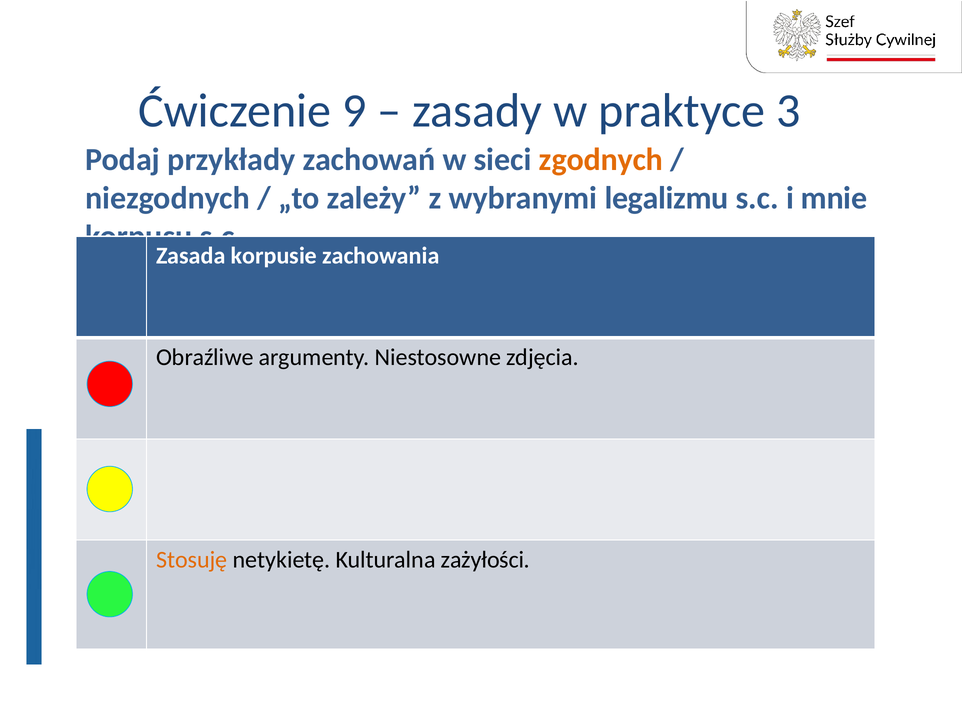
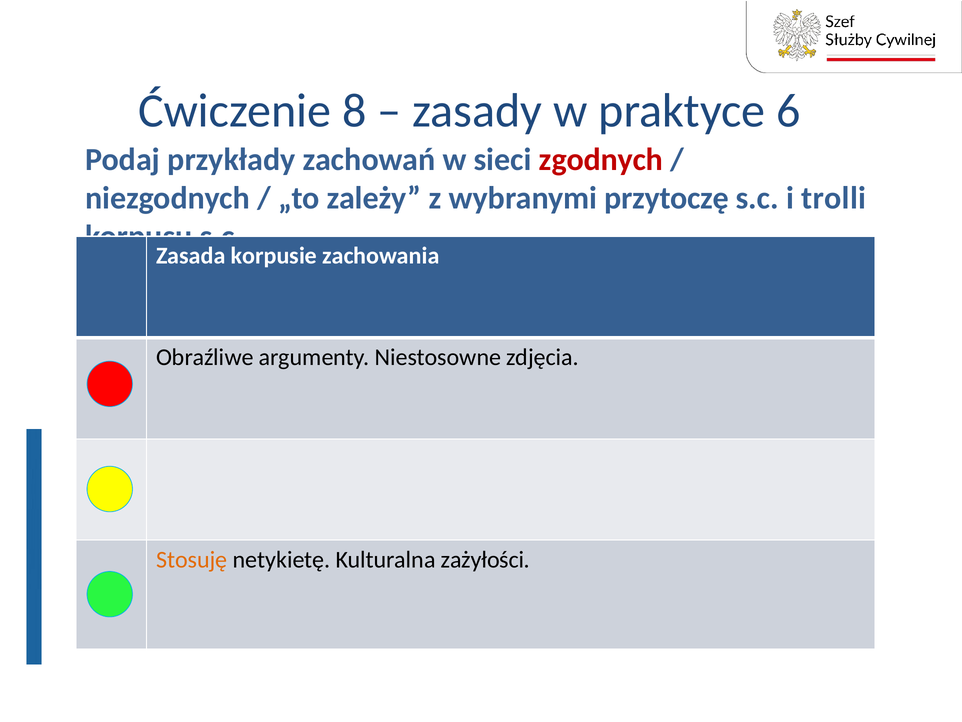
9: 9 -> 8 (354, 111)
3: 3 -> 6 (788, 111)
zgodnych colour: orange -> red (601, 160)
legalizmu: legalizmu -> przytoczę (667, 198)
mnie: mnie -> trolli (834, 198)
